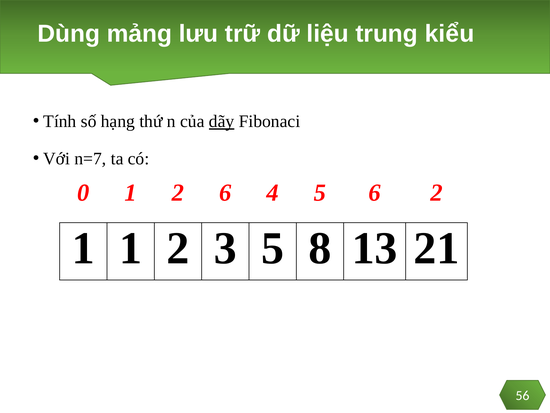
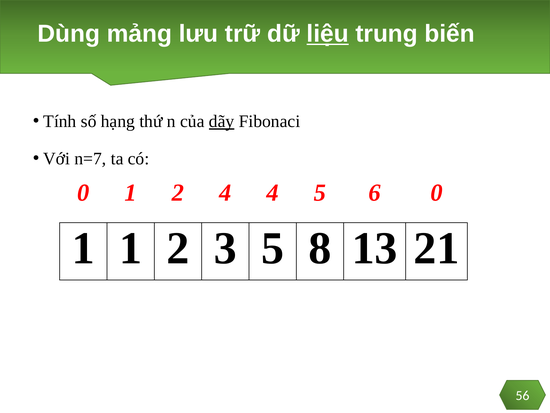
liệu underline: none -> present (328, 34)
kiểu: kiểu -> biến (450, 34)
2 6: 6 -> 4 (225, 193)
6 2: 2 -> 0 (437, 193)
